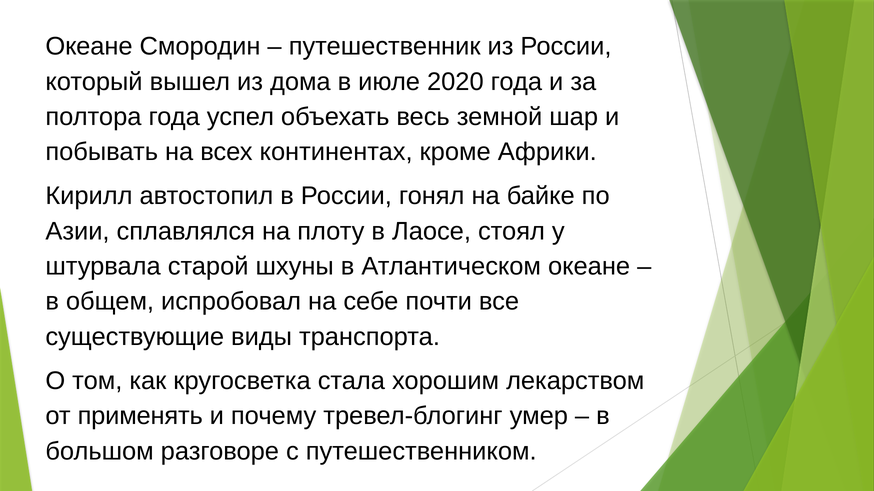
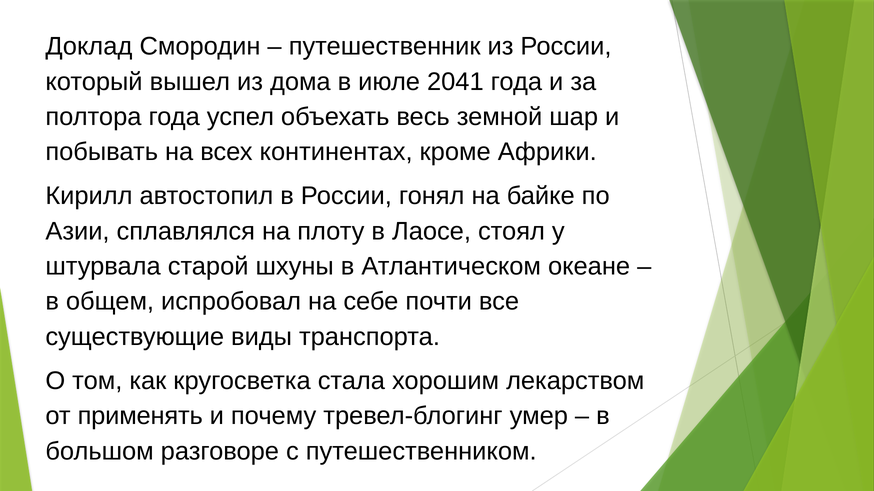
Океане: Океане -> Доклад (89, 47)
2020: 2020 -> 2041 (455, 82)
